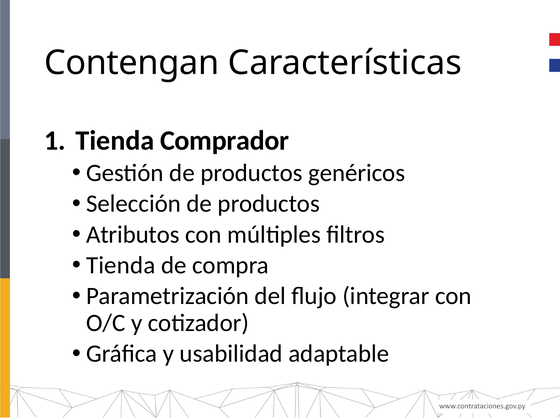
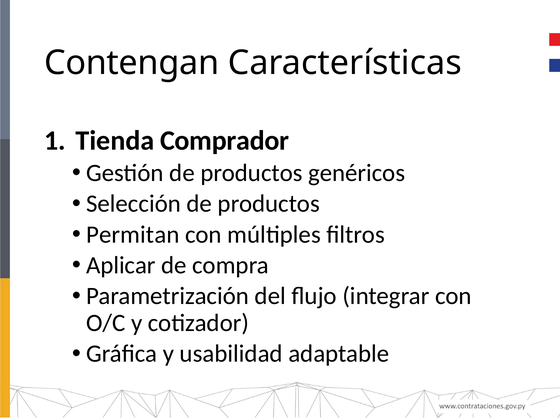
Atributos: Atributos -> Permitan (133, 234)
Tienda: Tienda -> Aplicar (121, 265)
